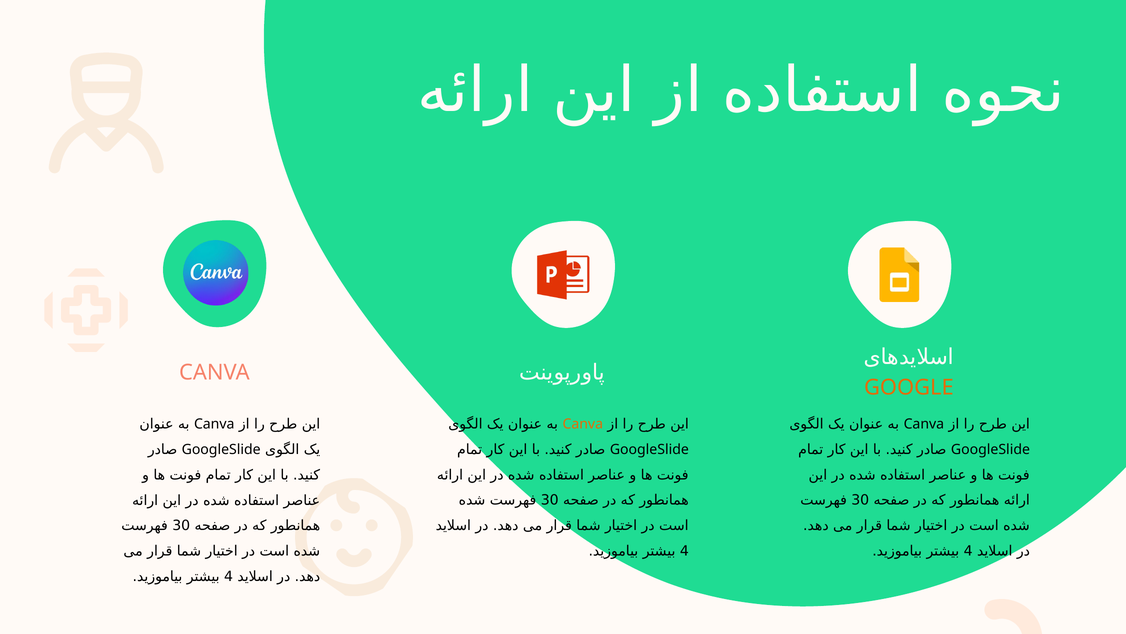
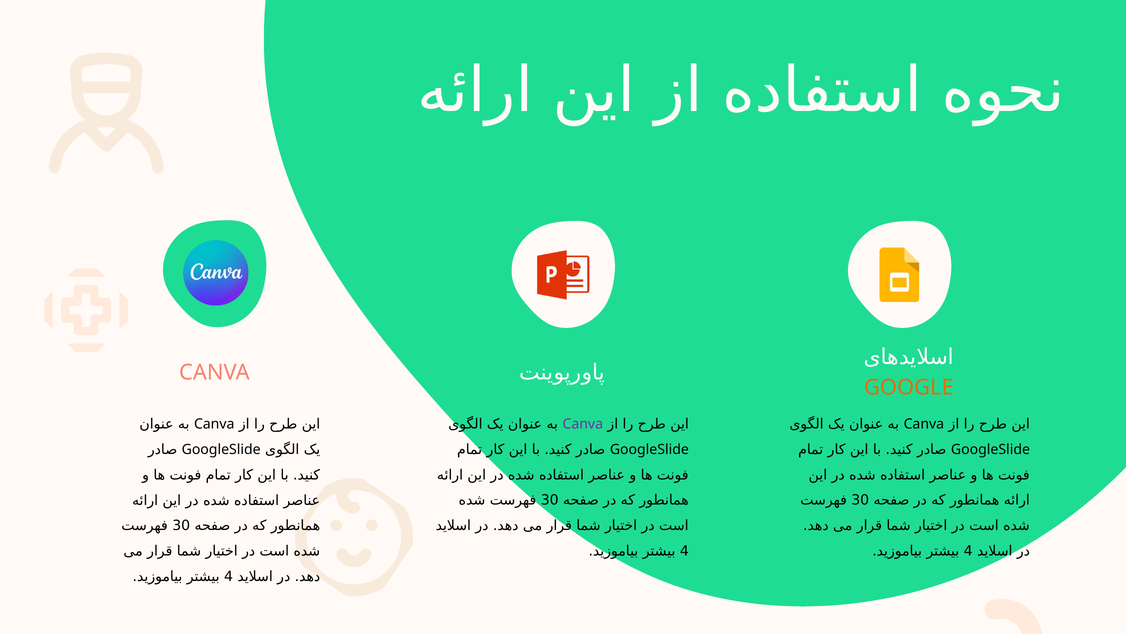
Canva colour: orange -> purple (583, 424)
